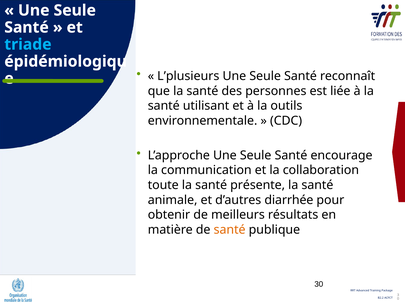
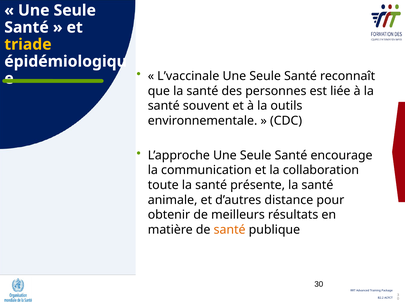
triade colour: light blue -> yellow (28, 44)
L’plusieurs: L’plusieurs -> L’vaccinale (188, 76)
utilisant: utilisant -> souvent (206, 106)
diarrhée: diarrhée -> distance (289, 200)
